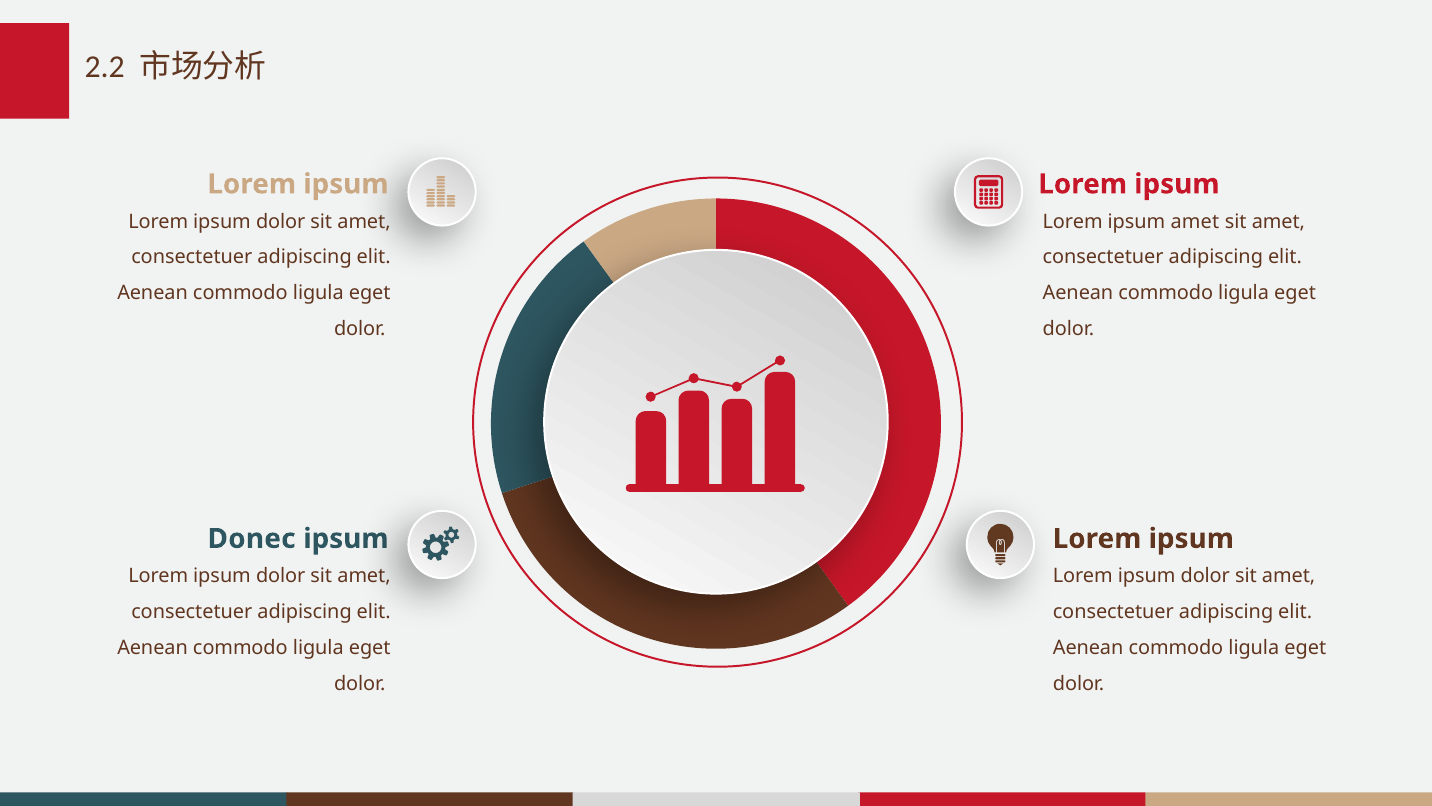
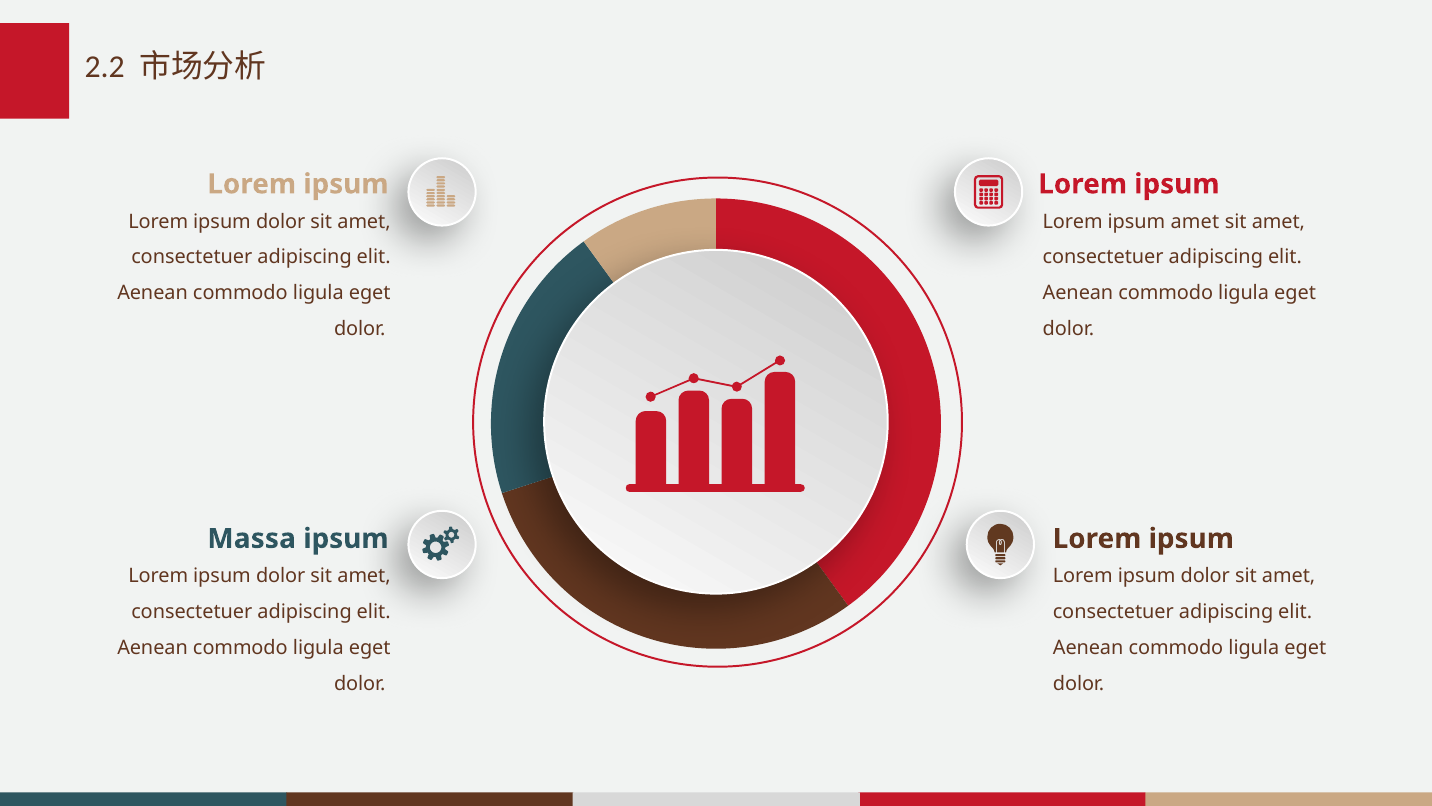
Donec: Donec -> Massa (252, 538)
